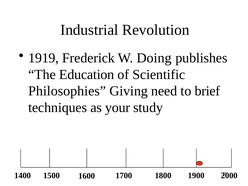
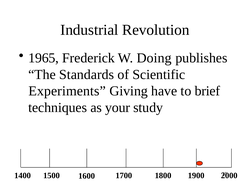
1919: 1919 -> 1965 (44, 58)
Education: Education -> Standards (87, 74)
Philosophies: Philosophies -> Experiments (67, 91)
need: need -> have (164, 91)
